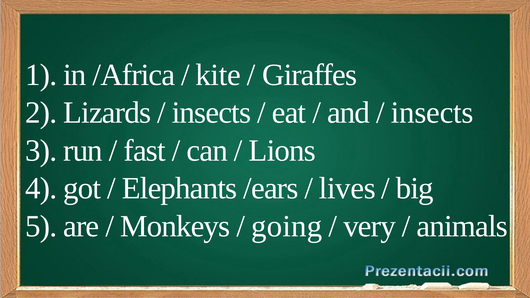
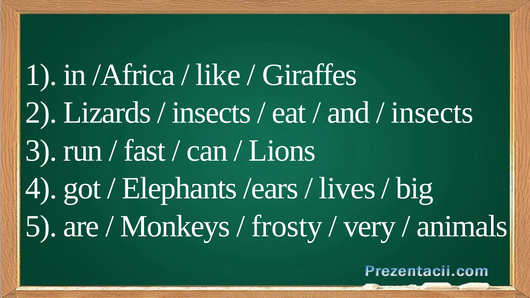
kite: kite -> like (218, 75)
going: going -> frosty (287, 226)
